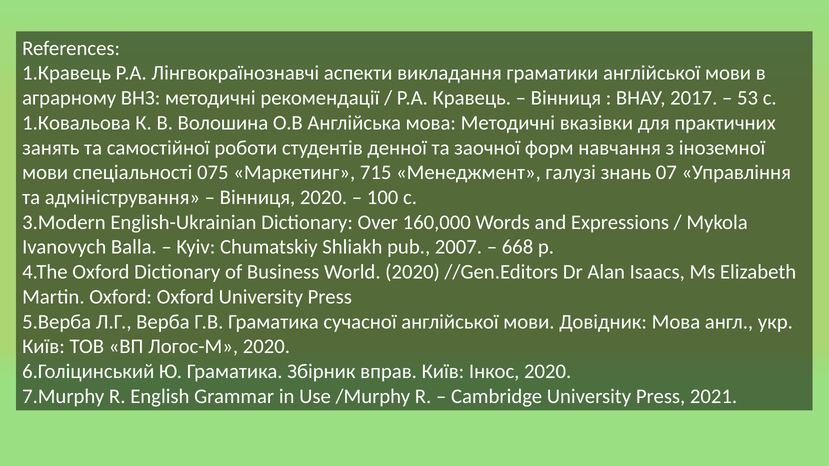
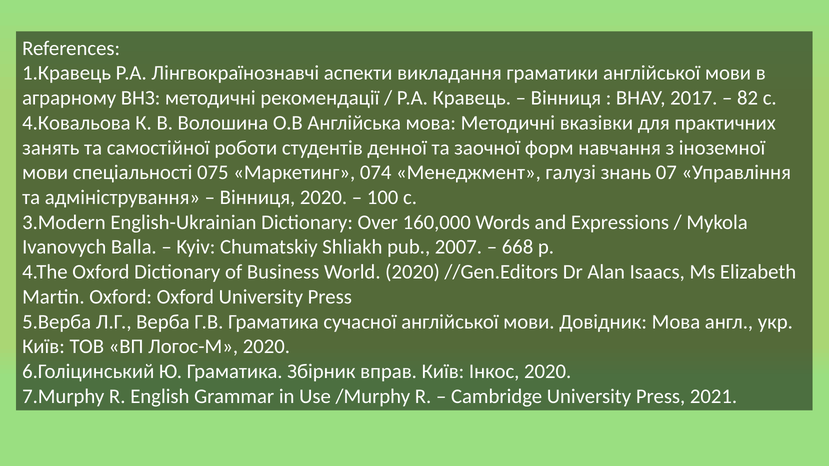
53: 53 -> 82 (748, 98)
1.Ковальова: 1.Ковальова -> 4.Ковальова (76, 123)
715: 715 -> 074 (376, 173)
